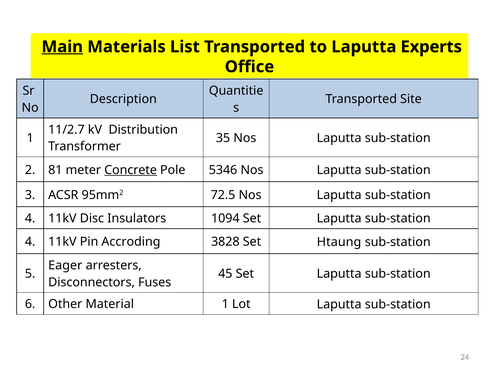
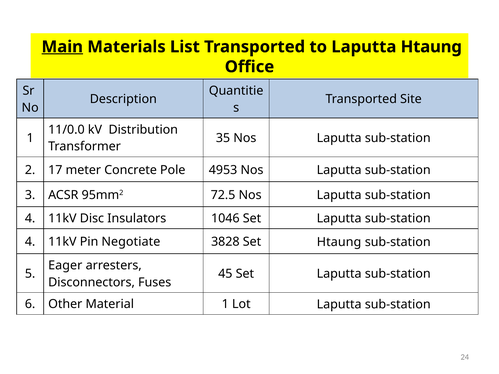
Laputta Experts: Experts -> Htaung (431, 47)
11/2.7: 11/2.7 -> 11/0.0 (66, 130)
81: 81 -> 17 (55, 170)
Concrete underline: present -> none (131, 170)
5346: 5346 -> 4953 (223, 170)
1094: 1094 -> 1046 (225, 219)
Accroding: Accroding -> Negotiate (131, 242)
